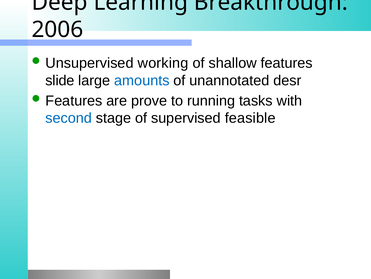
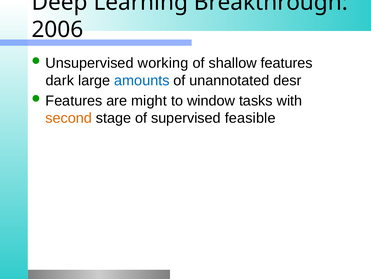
slide: slide -> dark (60, 80)
prove: prove -> might (149, 101)
running: running -> window (211, 101)
second colour: blue -> orange (69, 118)
